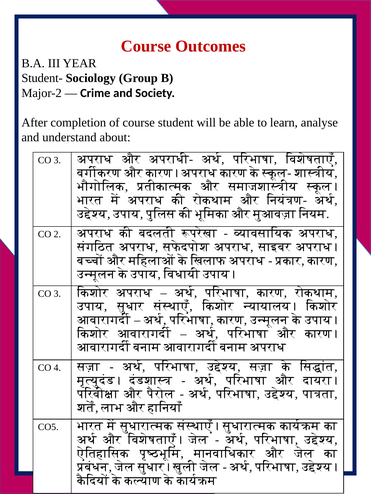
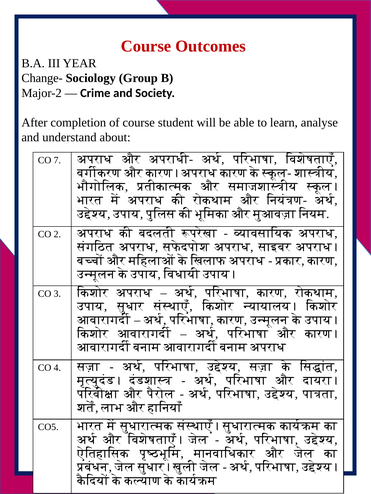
Student-: Student- -> Change- (42, 78)
3: 3 -> 7 (57, 160)
